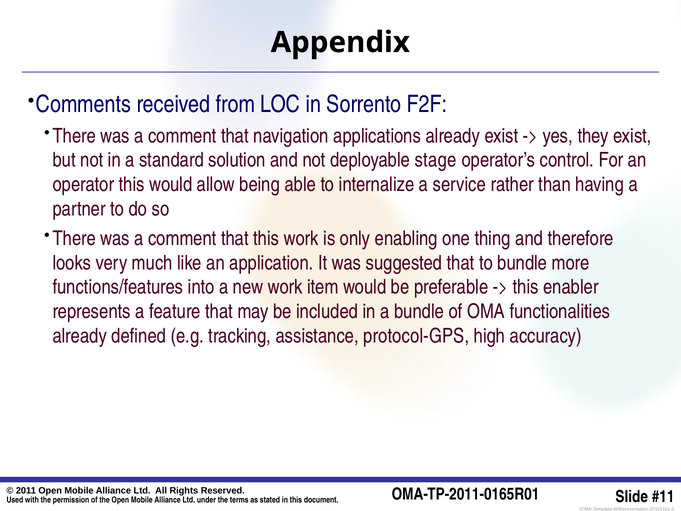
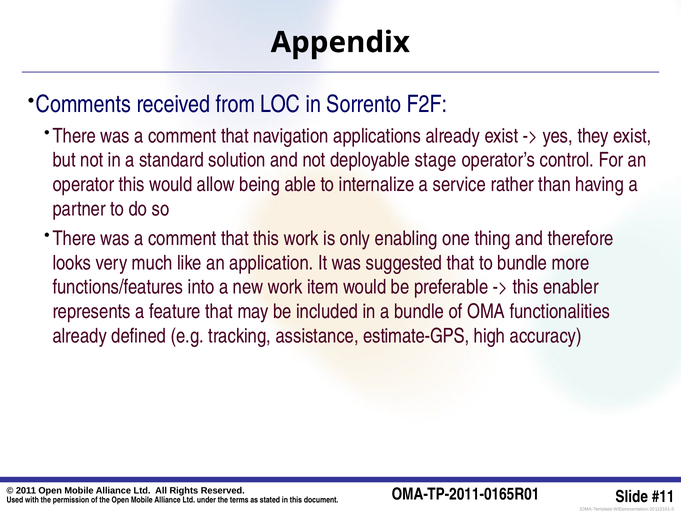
protocol-GPS: protocol-GPS -> estimate-GPS (416, 336)
